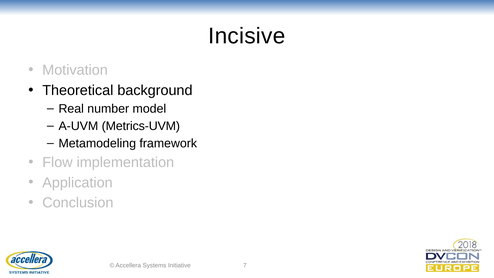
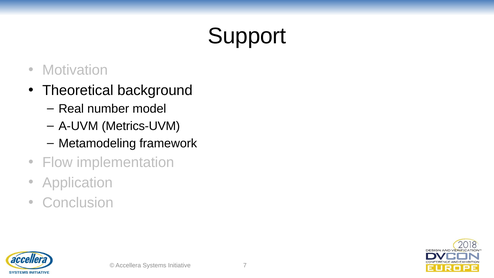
Incisive: Incisive -> Support (247, 36)
